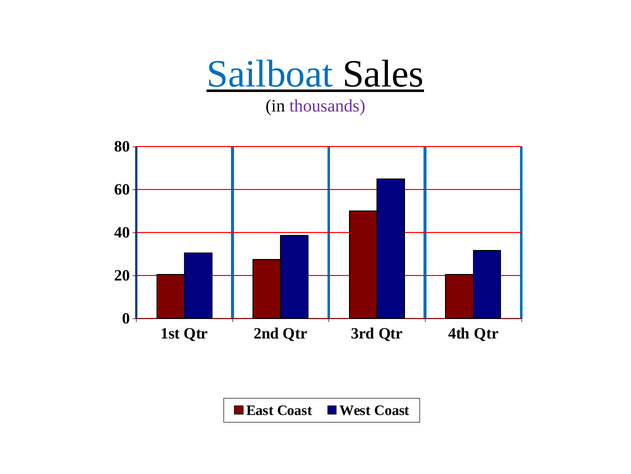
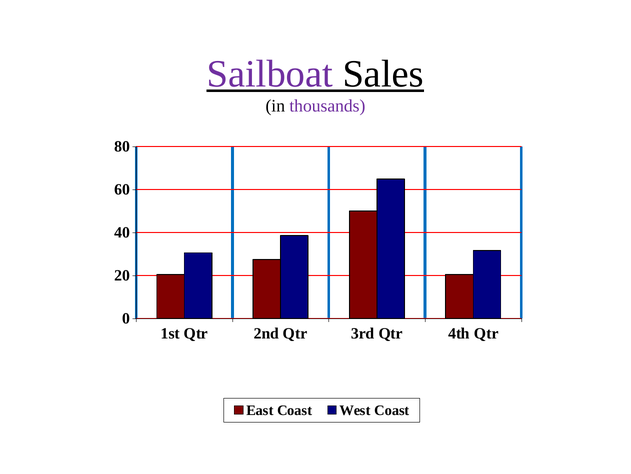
Sailboat colour: blue -> purple (270, 74)
